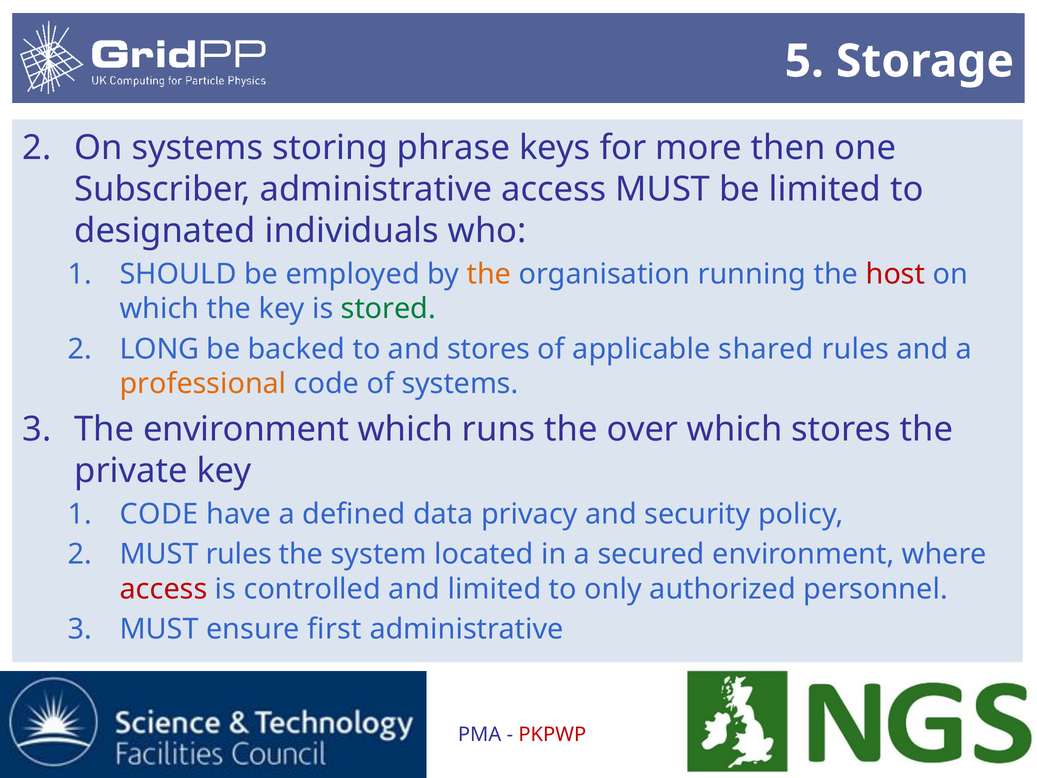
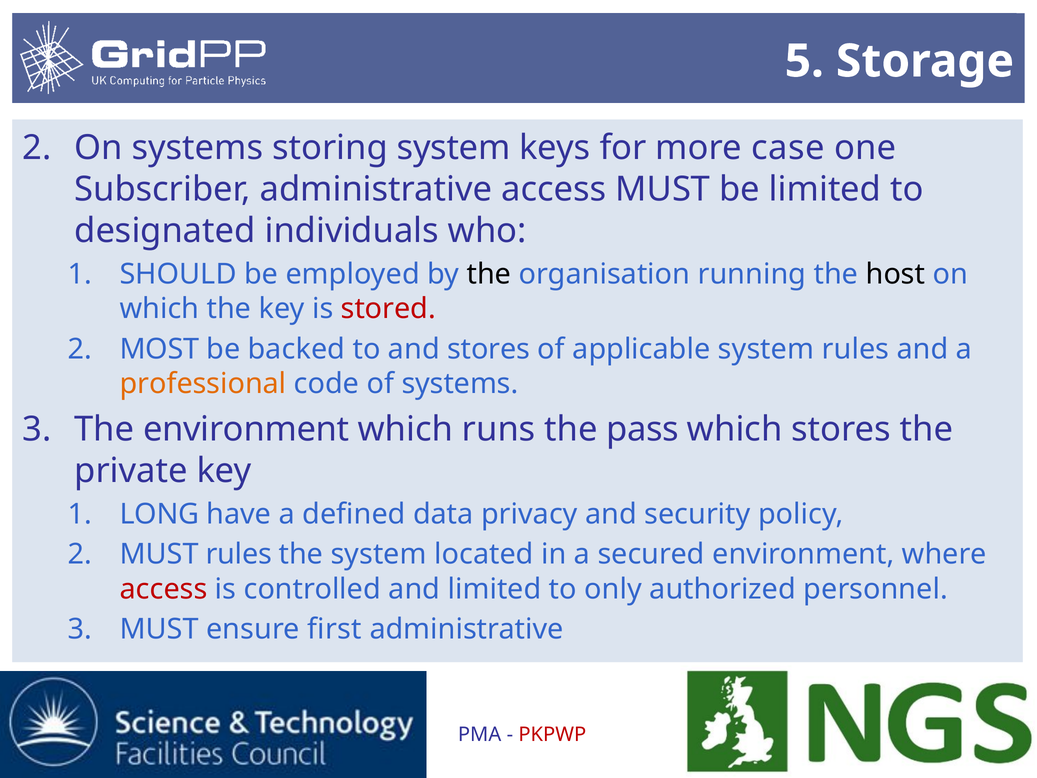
storing phrase: phrase -> system (454, 148)
then: then -> case (788, 148)
the colour: orange -> black (489, 274)
host colour: red -> black (895, 274)
stored colour: green -> red (388, 309)
LONG: LONG -> MOST (159, 349)
applicable shared: shared -> system (766, 349)
over: over -> pass (643, 429)
CODE: CODE -> LONG (159, 514)
